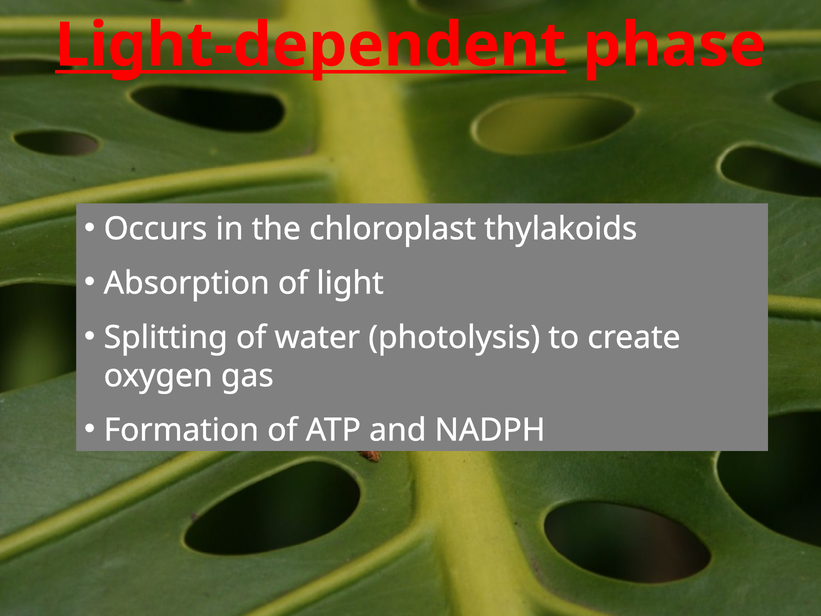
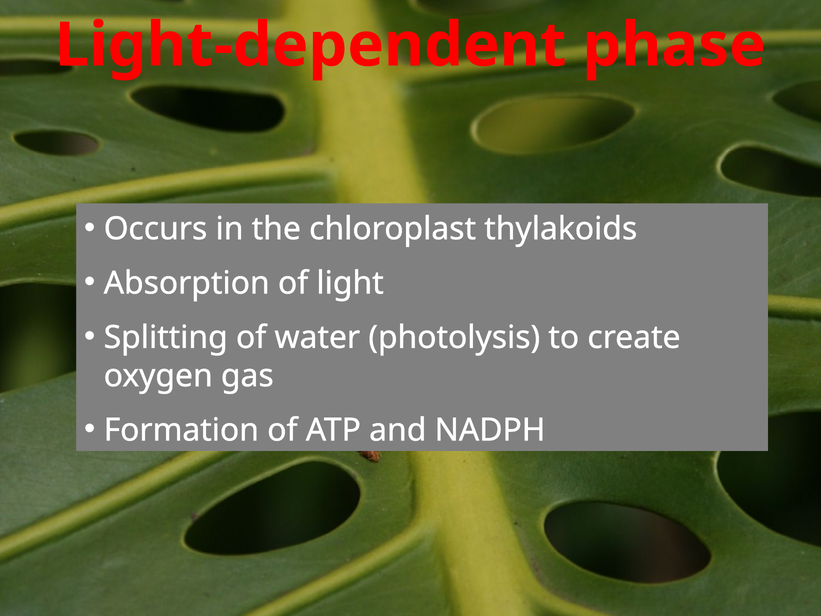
Light-dependent underline: present -> none (311, 45)
